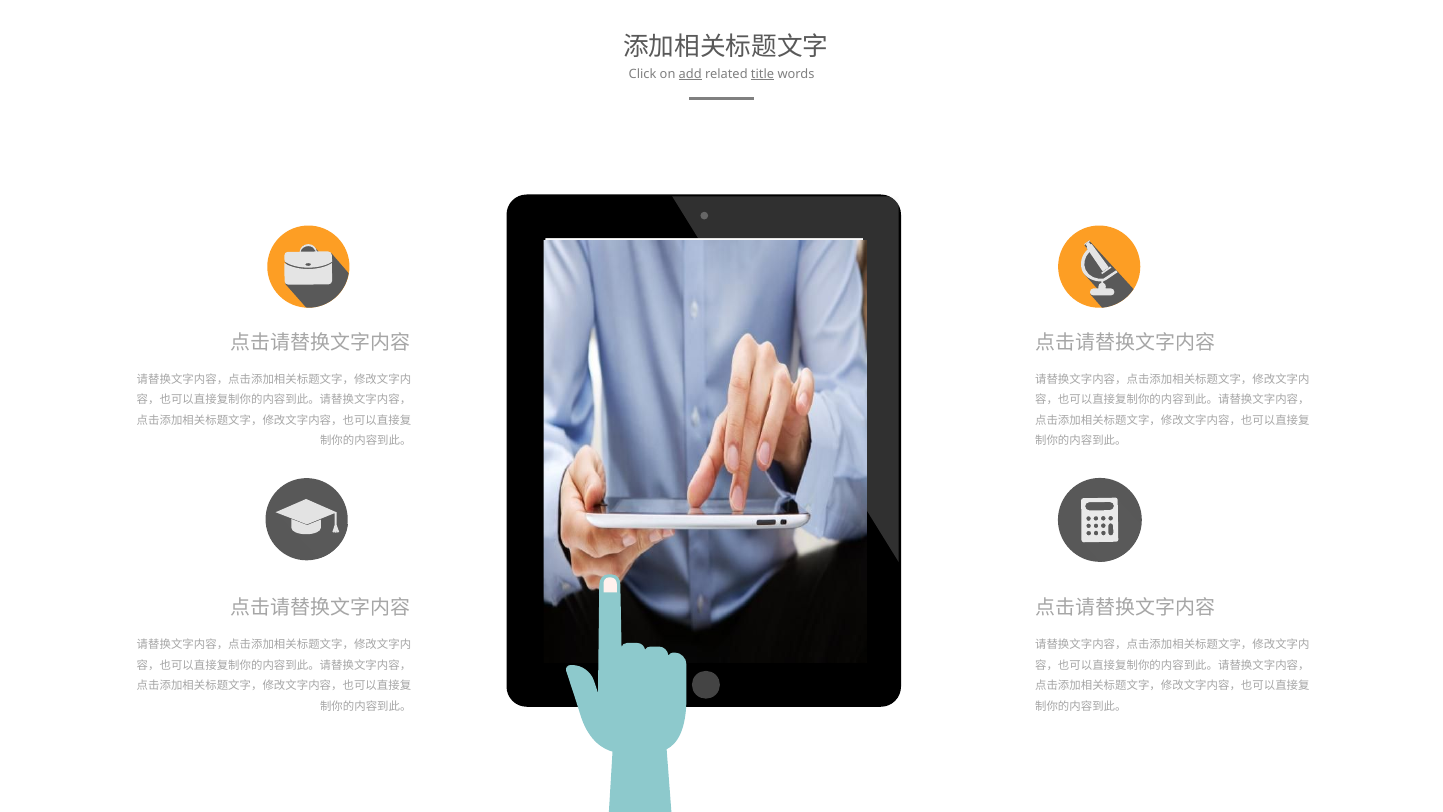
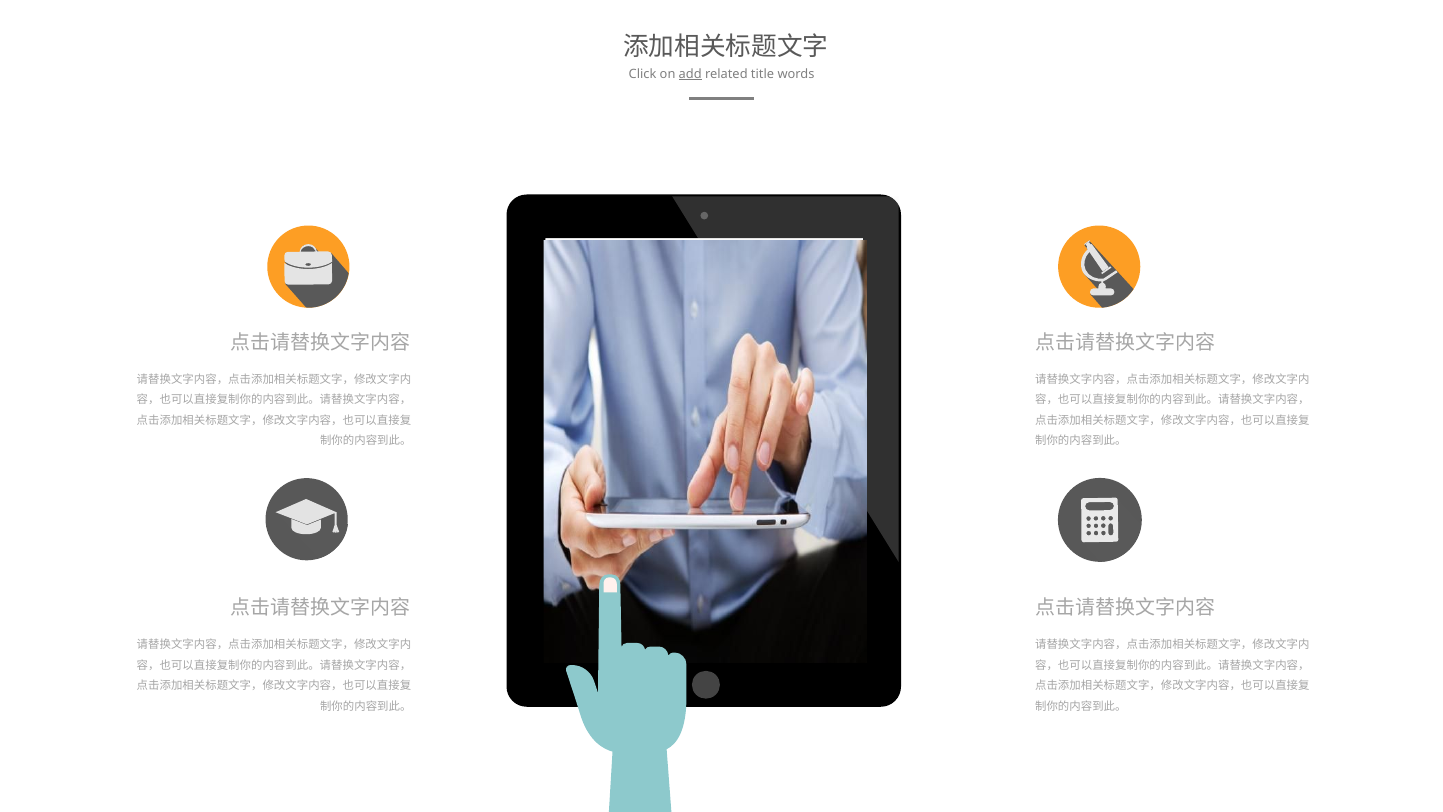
title underline: present -> none (763, 74)
